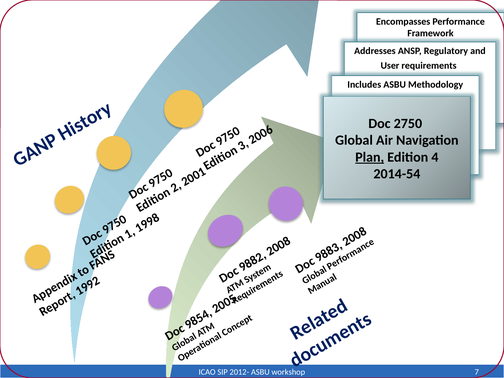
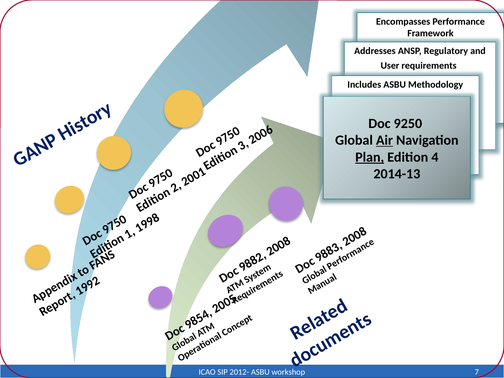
2750: 2750 -> 9250 (408, 124)
Air underline: none -> present (384, 140)
2014-54: 2014-54 -> 2014-13 (397, 174)
